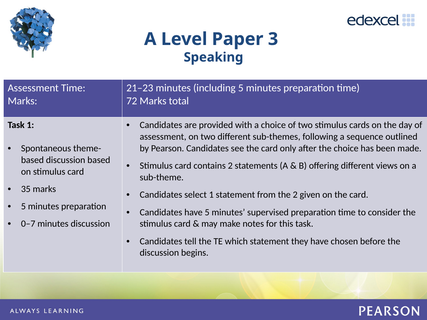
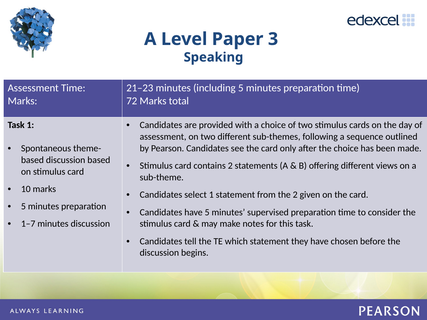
35: 35 -> 10 (26, 189)
0–7: 0–7 -> 1–7 (28, 224)
